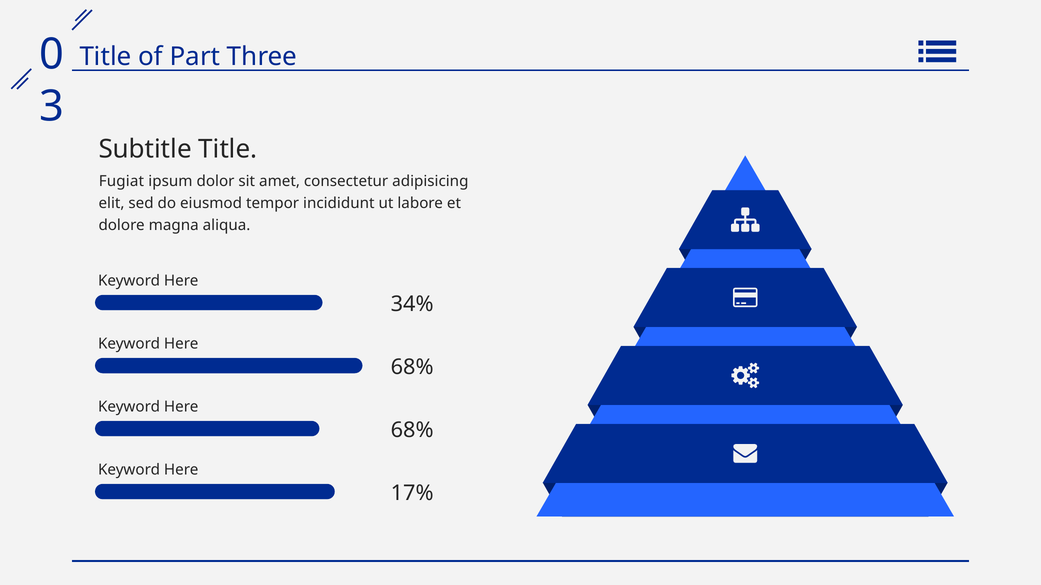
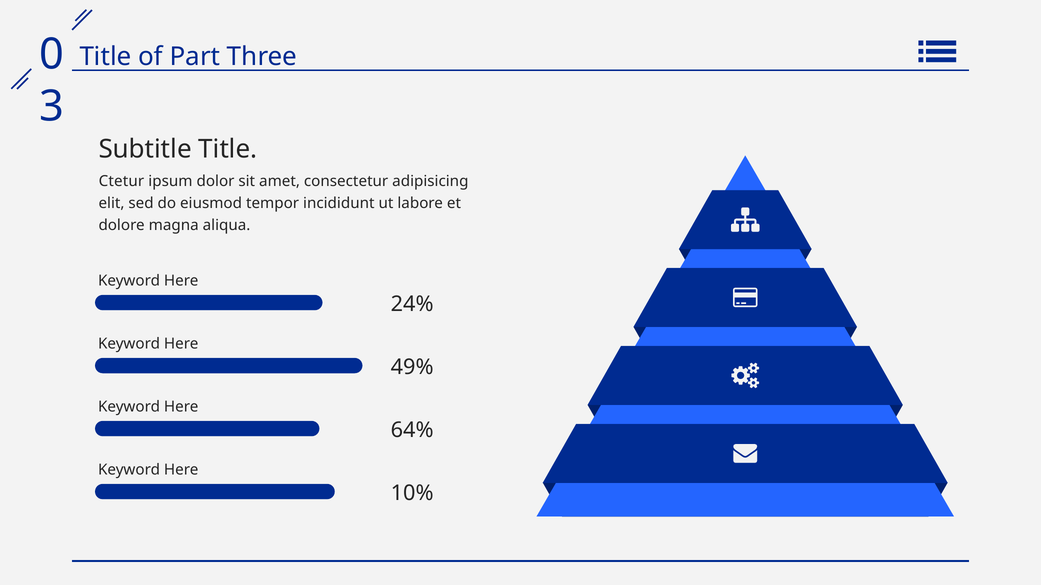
Fugiat: Fugiat -> Ctetur (121, 182)
34%: 34% -> 24% (412, 304)
68%: 68% -> 49% (412, 367)
68%: 68% -> 64% (412, 430)
17%: 17% -> 10% (412, 493)
